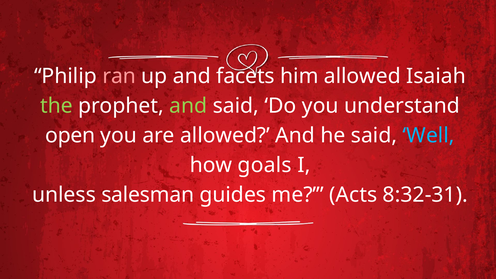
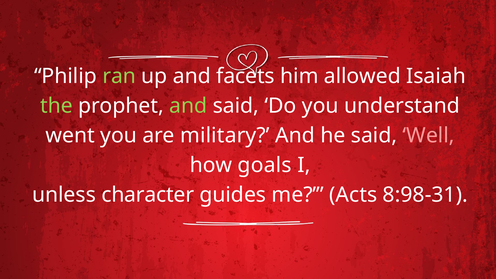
ran colour: pink -> light green (119, 76)
open: open -> went (70, 135)
are allowed: allowed -> military (225, 135)
Well colour: light blue -> pink (429, 135)
salesman: salesman -> character (148, 195)
8:32-31: 8:32-31 -> 8:98-31 (425, 195)
